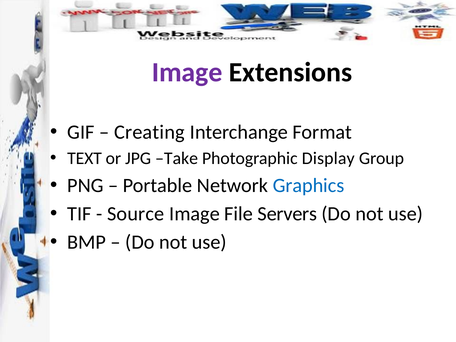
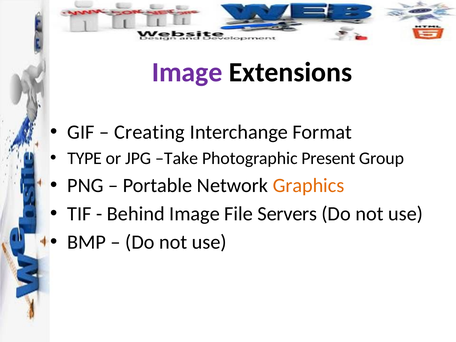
TEXT: TEXT -> TYPE (85, 158)
Display: Display -> Present (328, 158)
Graphics colour: blue -> orange (308, 185)
Source: Source -> Behind (136, 214)
